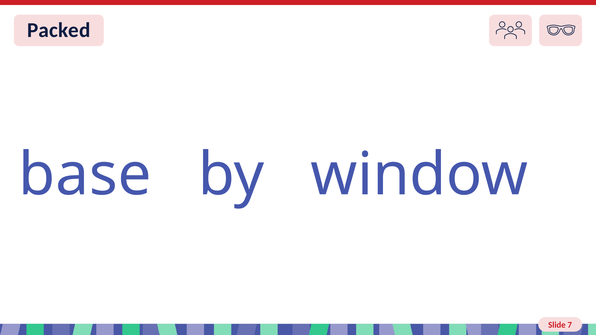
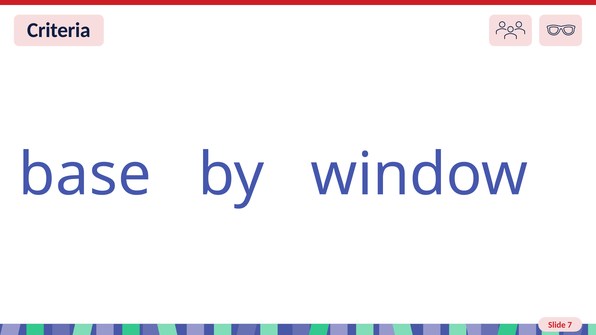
Packed: Packed -> Criteria (59, 30)
